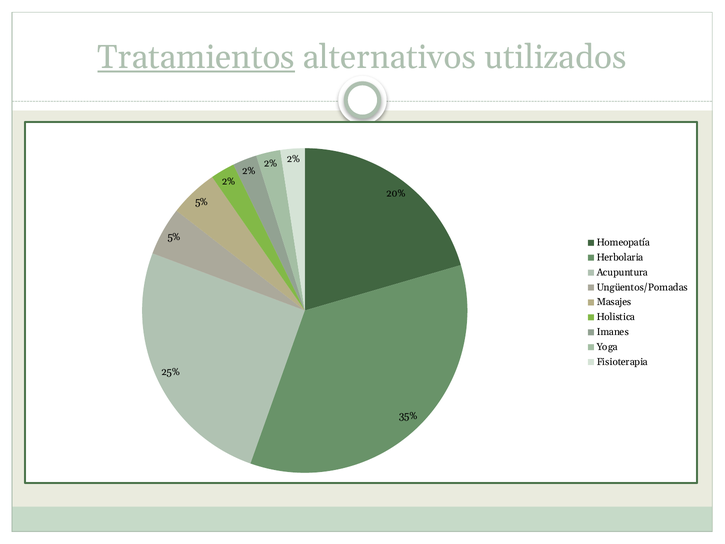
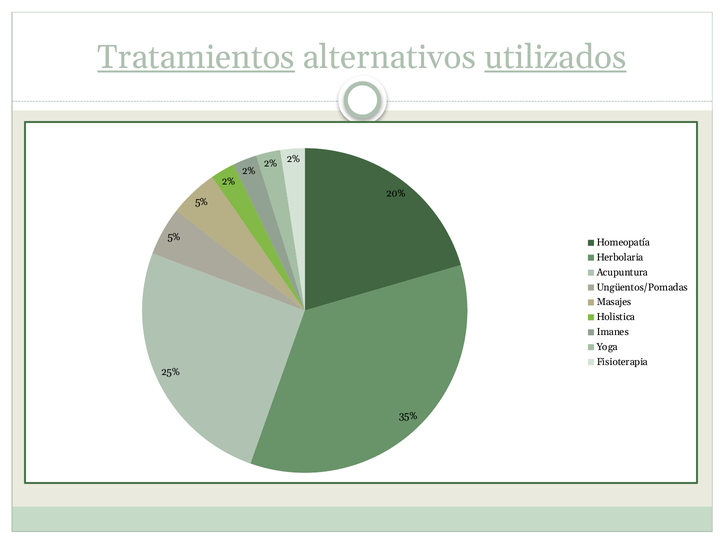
utilizados underline: none -> present (555, 57)
